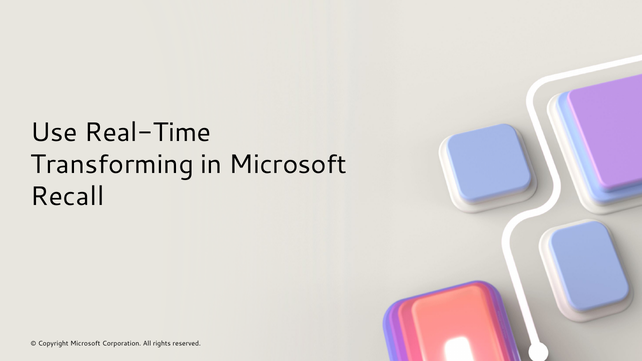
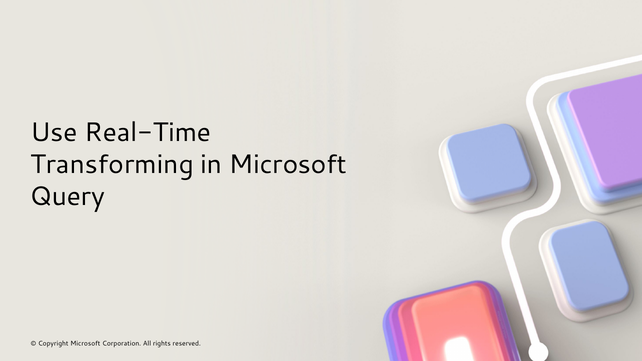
Recall: Recall -> Query (67, 196)
